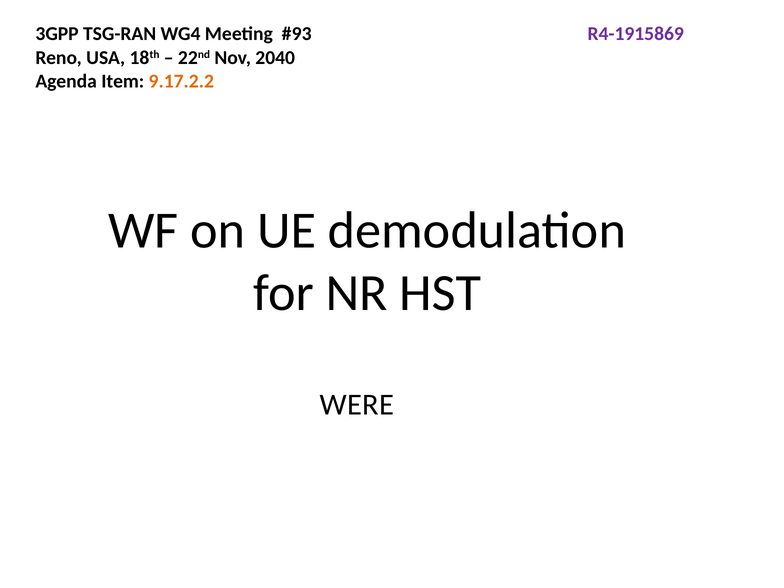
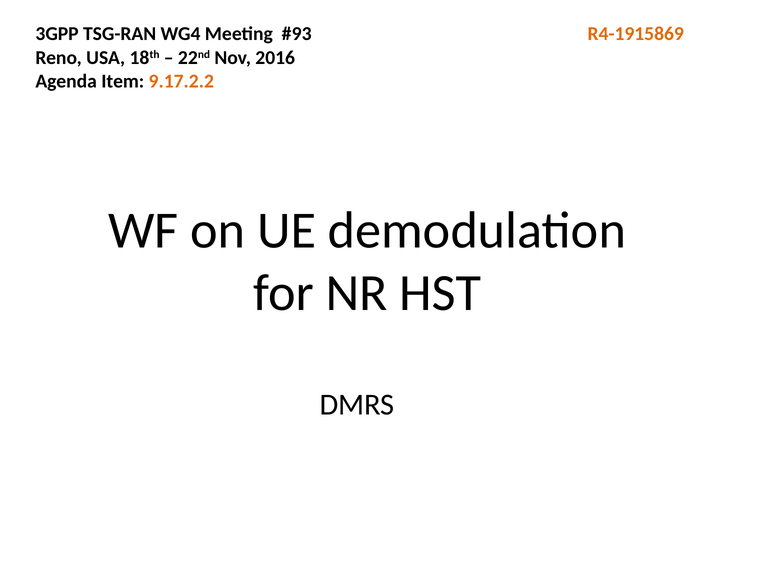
R4-1915869 colour: purple -> orange (636, 34)
2040: 2040 -> 2016 (275, 58)
WERE: WERE -> DMRS (357, 405)
